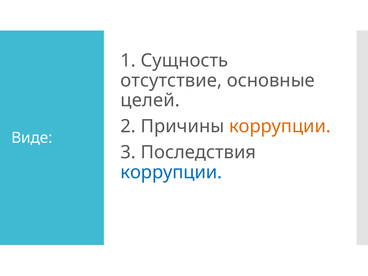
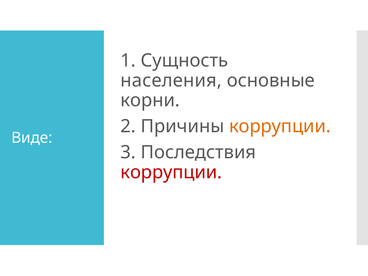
отсутствие: отсутствие -> населения (171, 80)
целей: целей -> корни (150, 100)
коррупции colour: blue -> red (171, 172)
